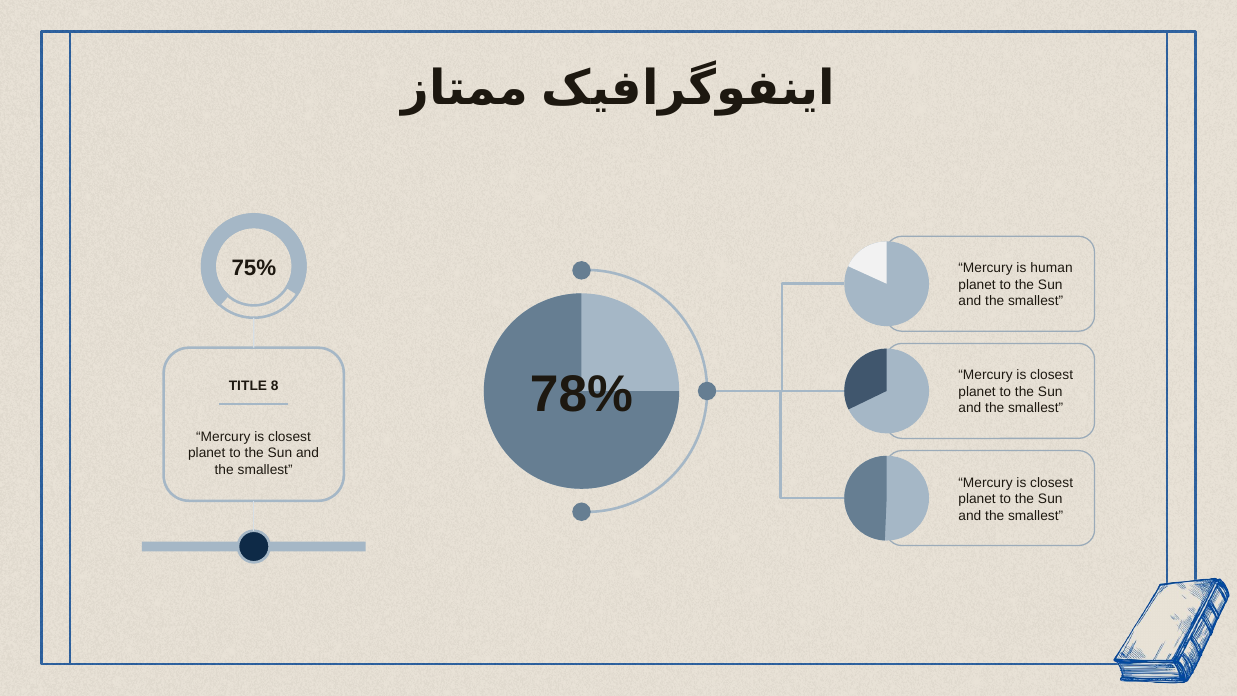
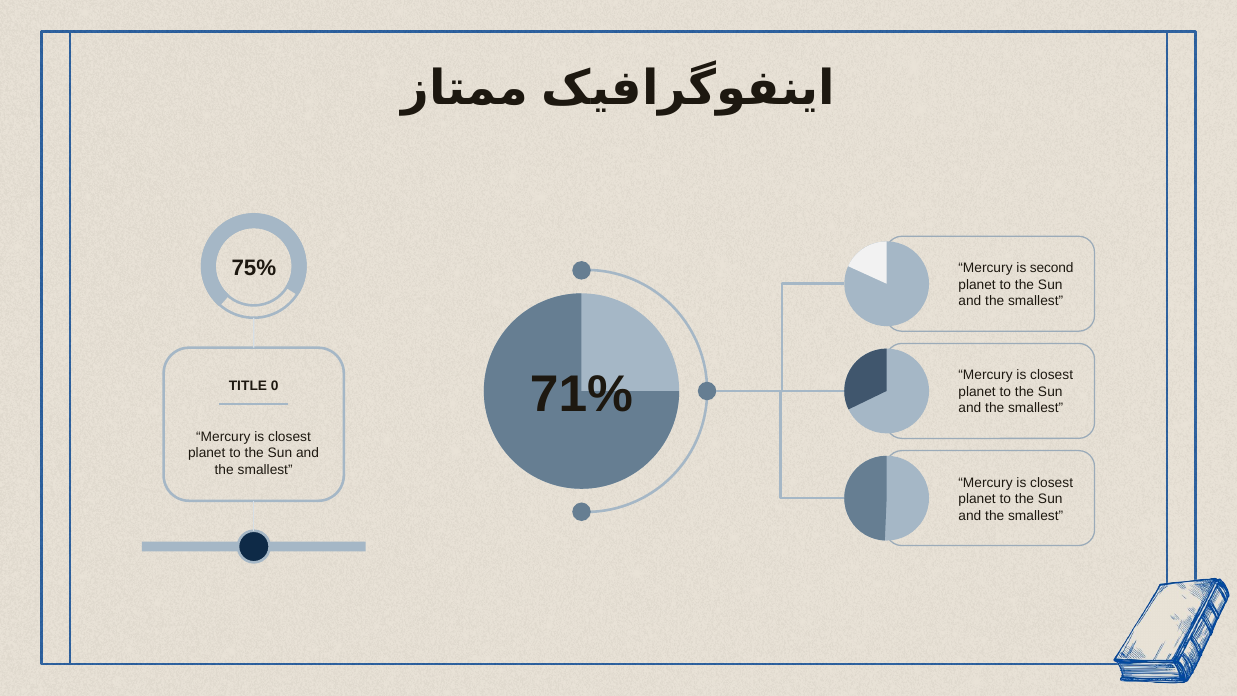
human: human -> second (1052, 268)
78%: 78% -> 71% (581, 395)
8: 8 -> 0 (275, 386)
